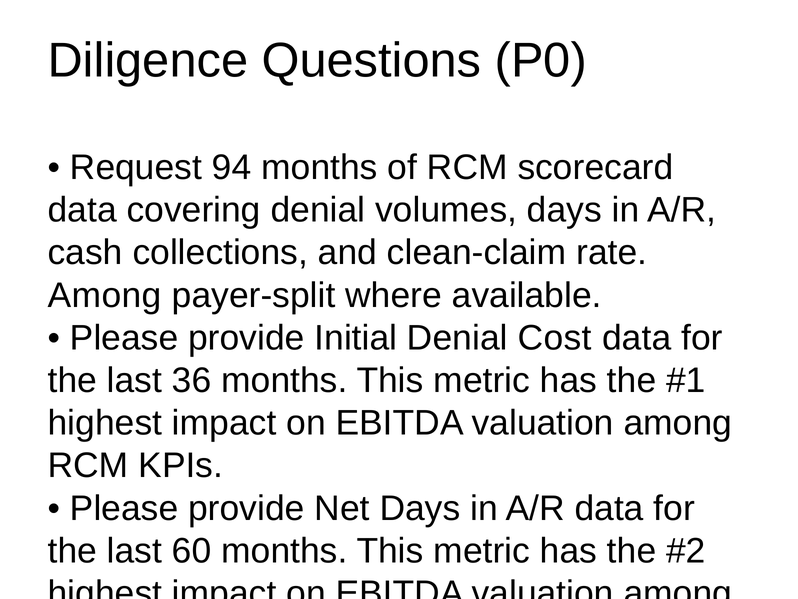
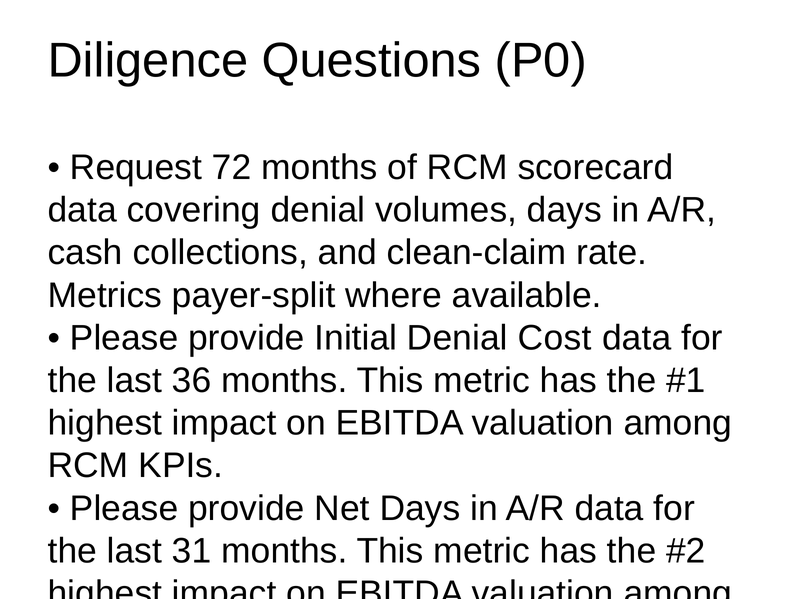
94: 94 -> 72 (232, 167)
Among: Among -> Metrics (105, 295)
60: 60 -> 31 (192, 550)
